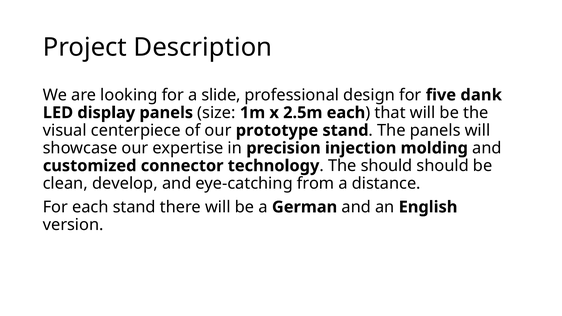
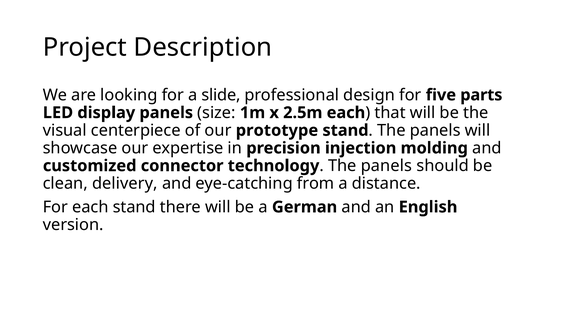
dank: dank -> parts (481, 95)
should: should -> panels (386, 166)
develop: develop -> delivery (125, 184)
